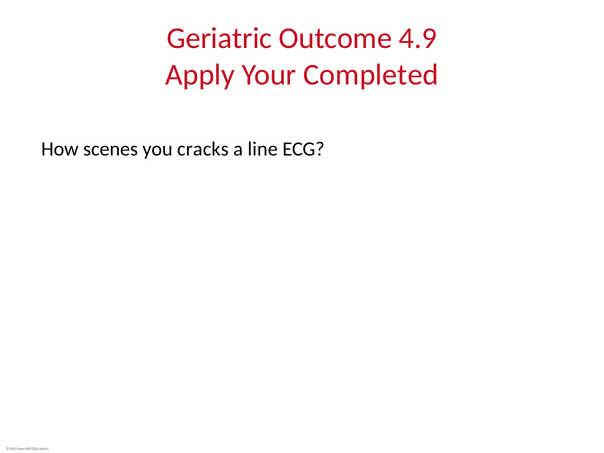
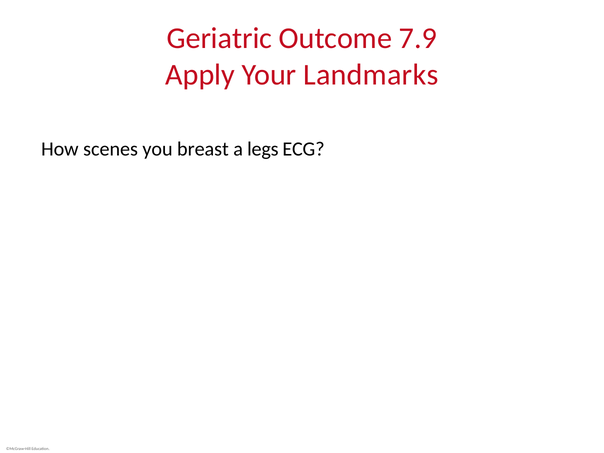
4.9: 4.9 -> 7.9 (418, 38)
Completed: Completed -> Landmarks (371, 75)
cracks: cracks -> breast (203, 149)
line: line -> legs (263, 149)
